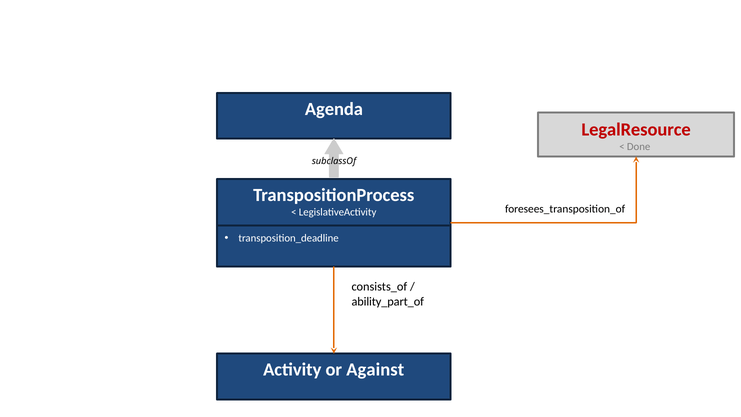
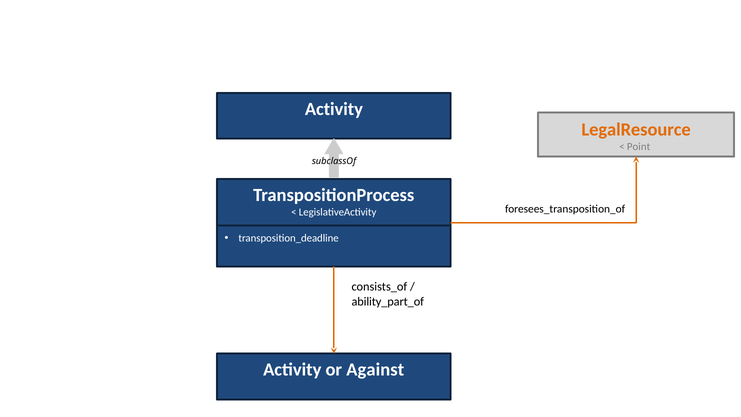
Agenda: Agenda -> Activity (334, 109)
LegalResource colour: red -> orange (636, 129)
Done: Done -> Point (639, 146)
